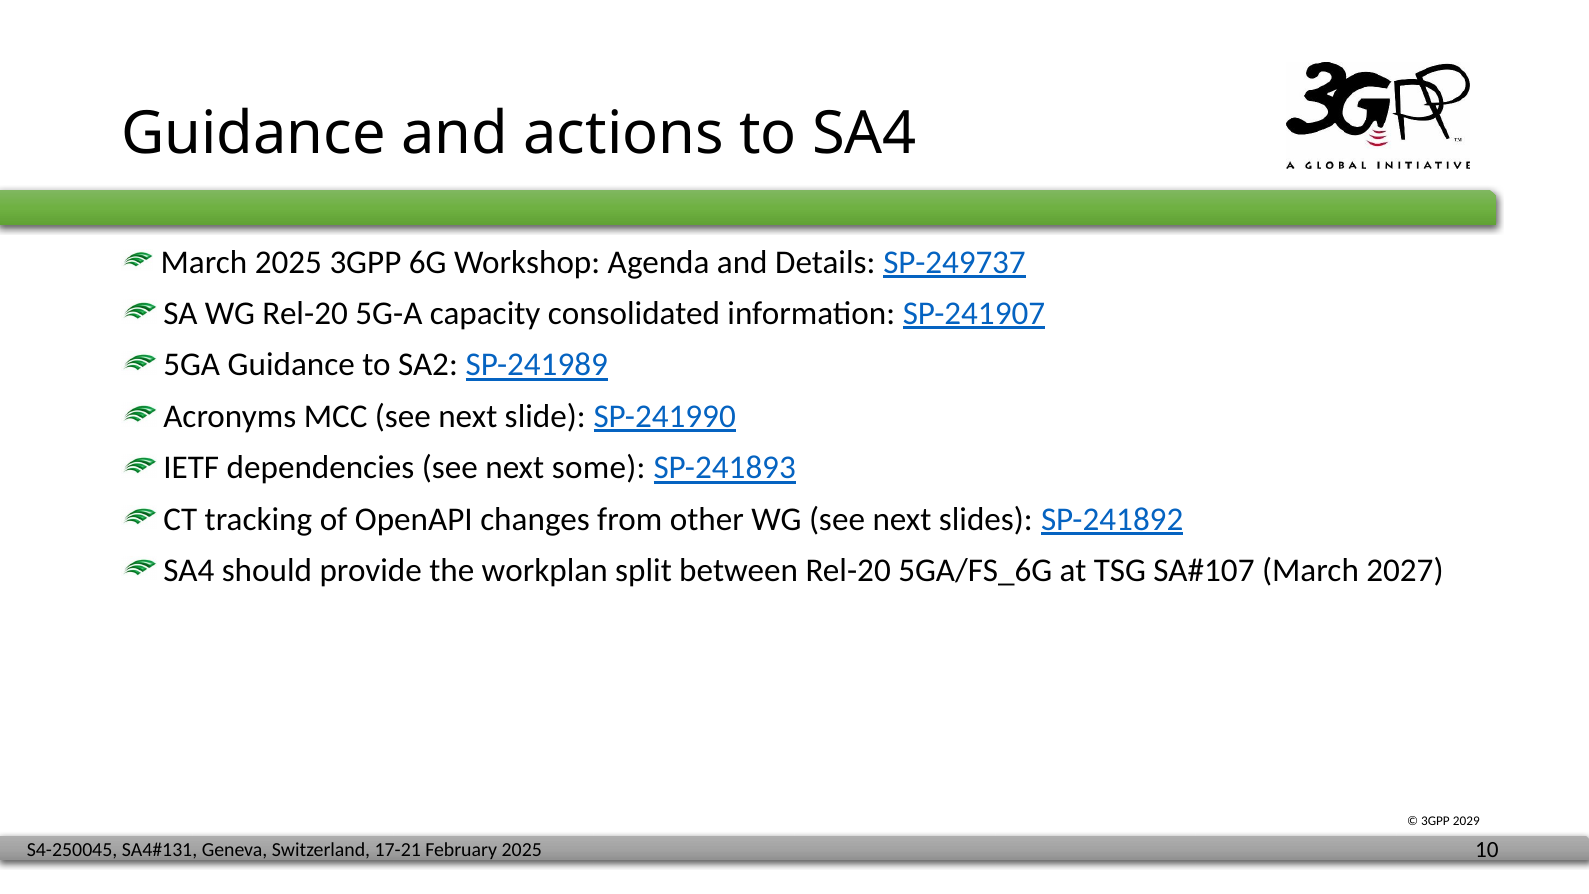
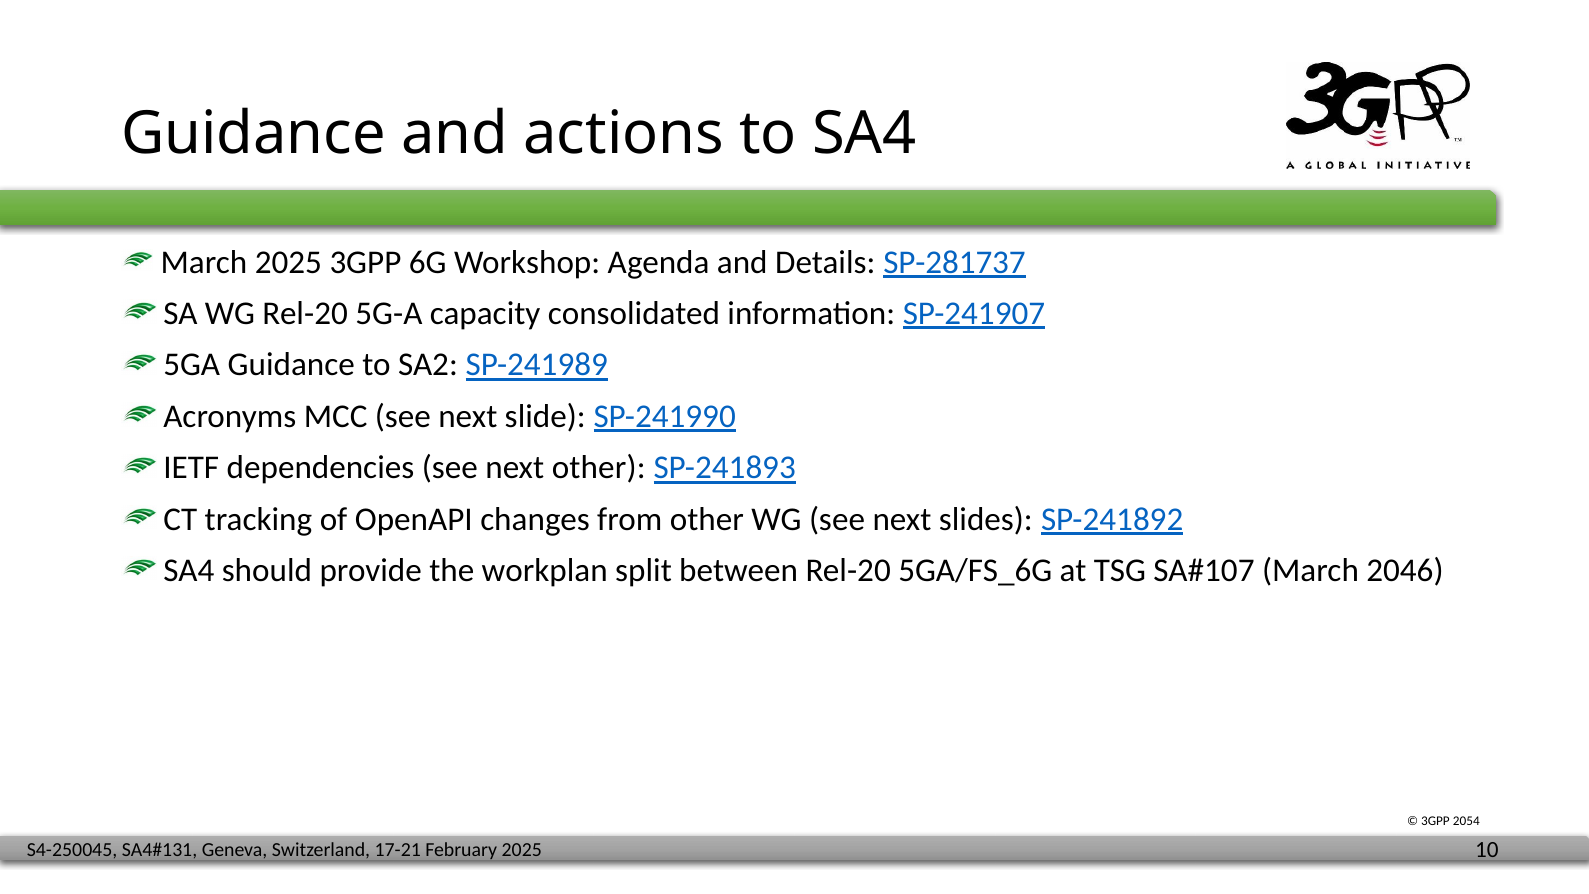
SP-249737: SP-249737 -> SP-281737 (954, 262)
next some: some -> other (599, 468)
2027: 2027 -> 2046 (1405, 570)
2029: 2029 -> 2054 (1466, 821)
